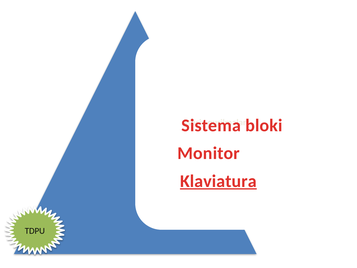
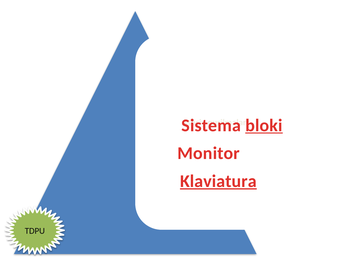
bloki underline: none -> present (264, 125)
